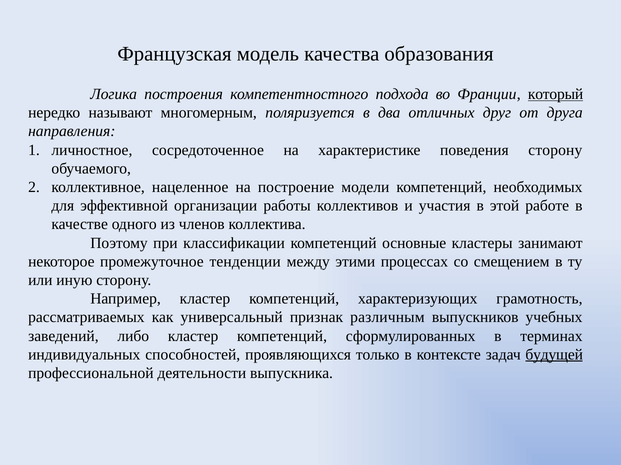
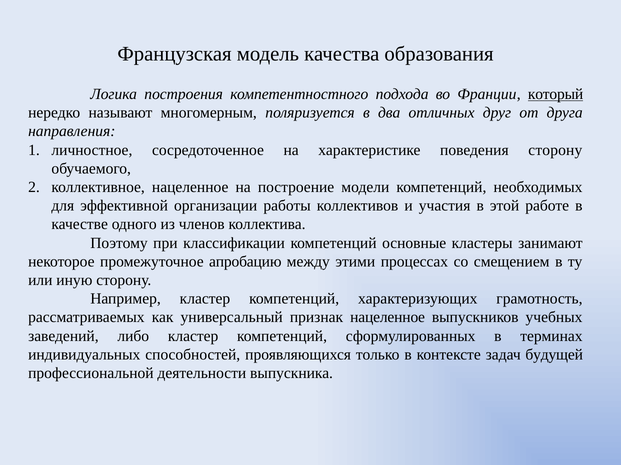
тенденции: тенденции -> апробацию (245, 262)
признак различным: различным -> нацеленное (388, 318)
будущей underline: present -> none (554, 355)
